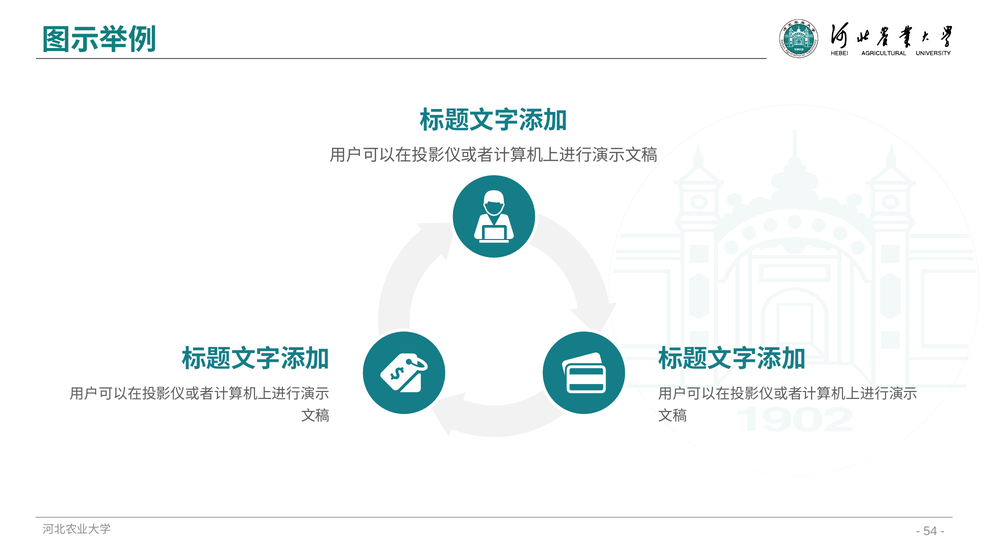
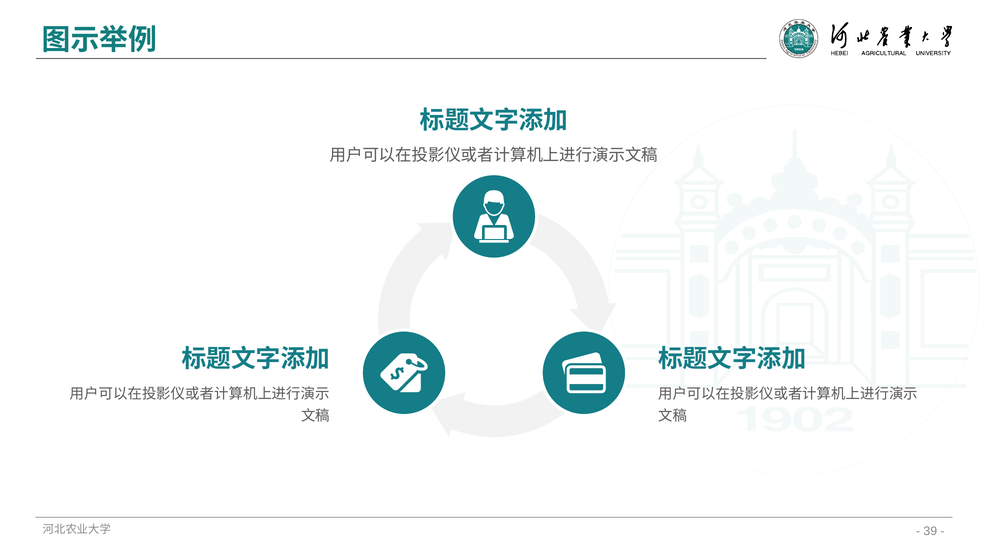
54: 54 -> 39 (930, 531)
